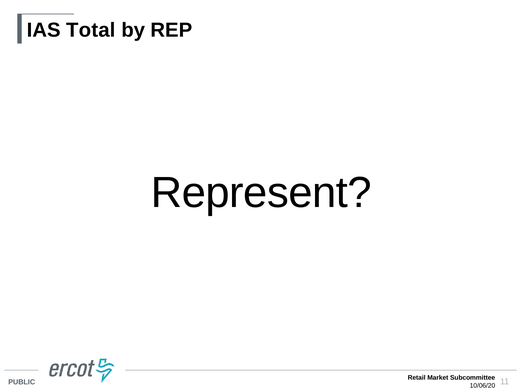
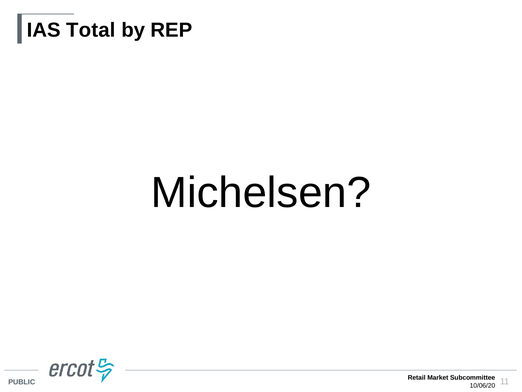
Represent: Represent -> Michelsen (261, 193)
